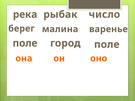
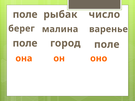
река: река -> поле (25, 14)
